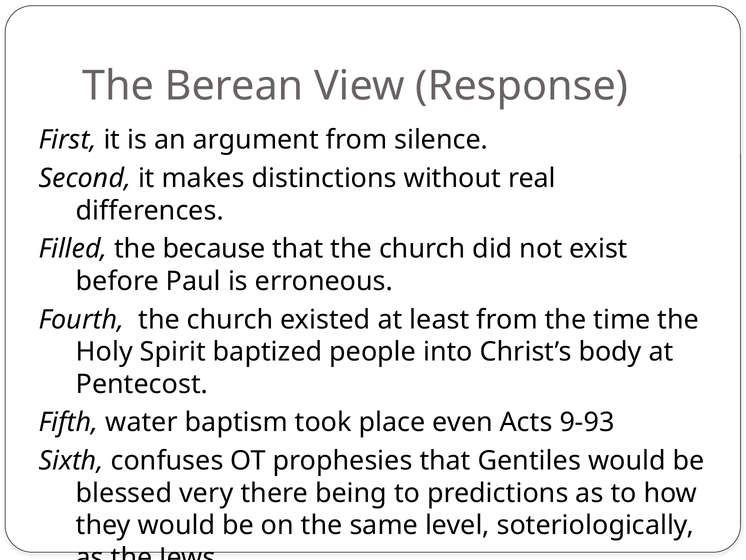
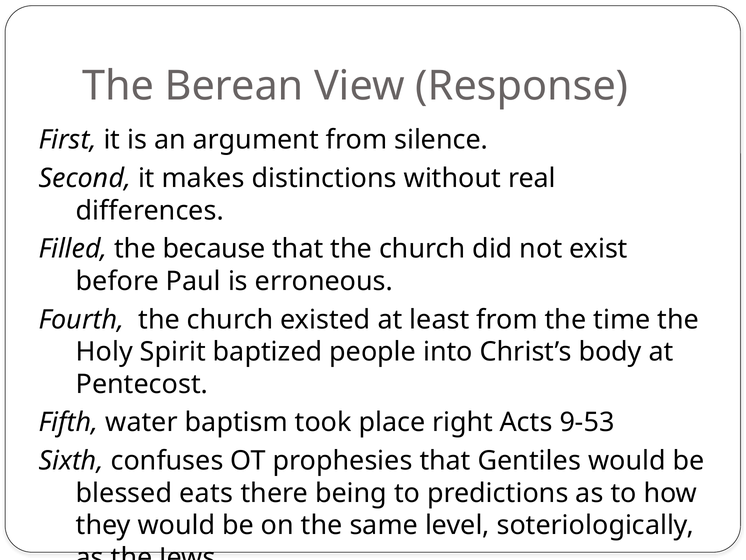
even: even -> right (463, 422)
9-93: 9-93 -> 9-53 (587, 422)
very: very -> eats (206, 493)
